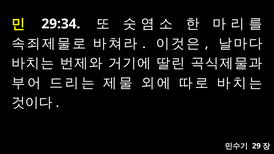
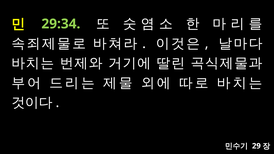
29:34 colour: white -> light green (61, 24)
